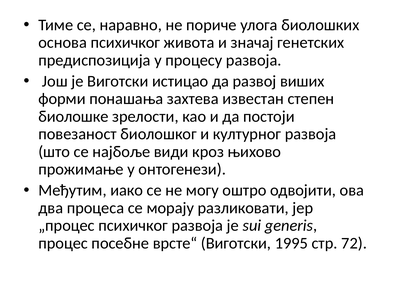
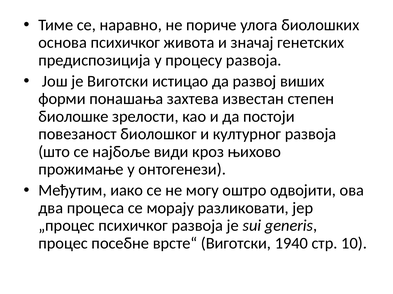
1995: 1995 -> 1940 (291, 244)
72: 72 -> 10 (354, 244)
